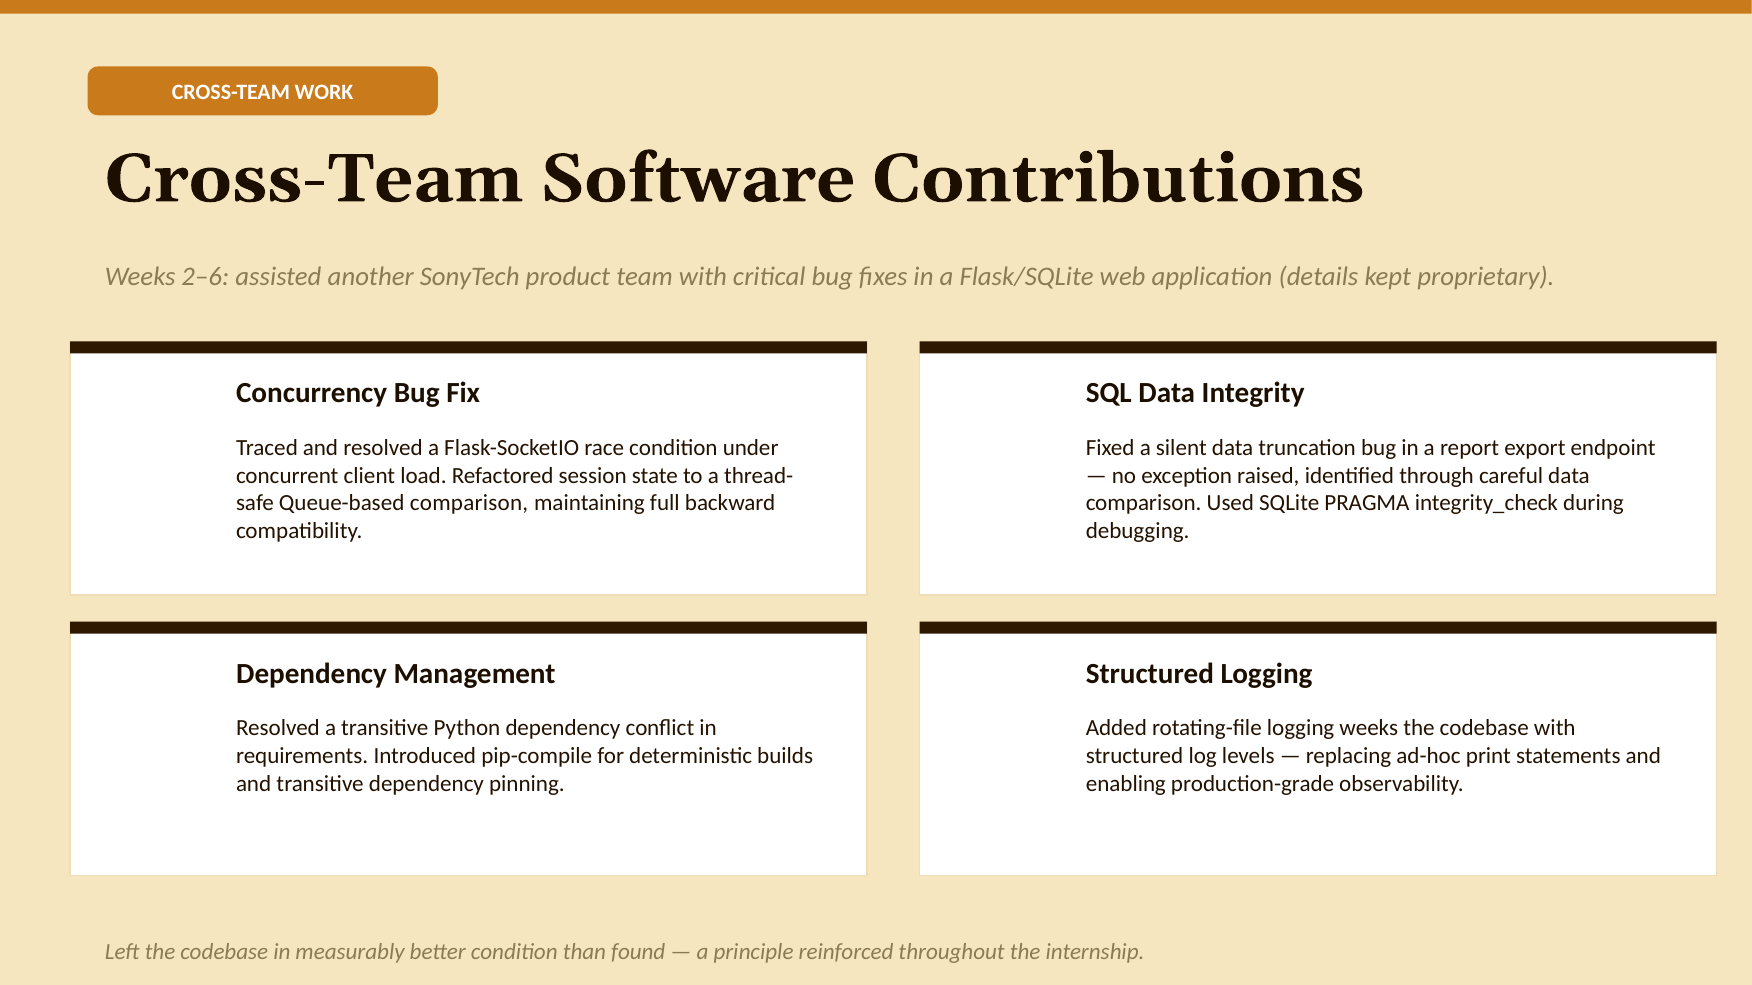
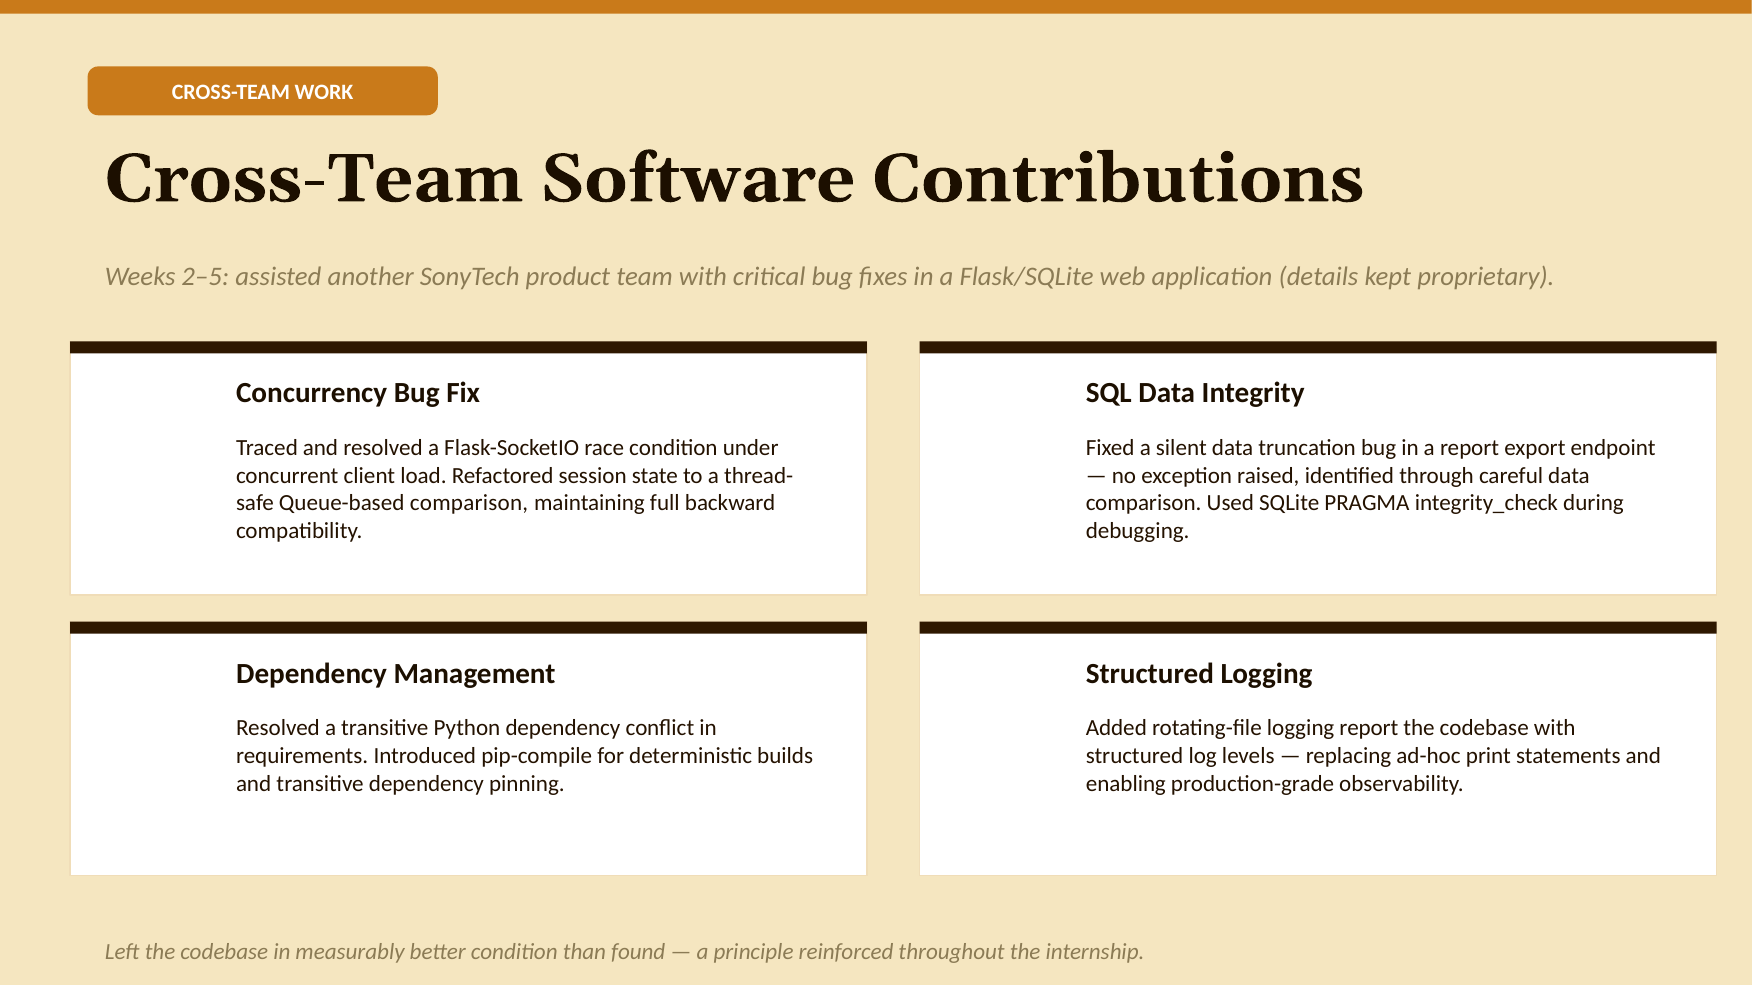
2–6: 2–6 -> 2–5 (205, 277)
logging weeks: weeks -> report (1369, 728)
